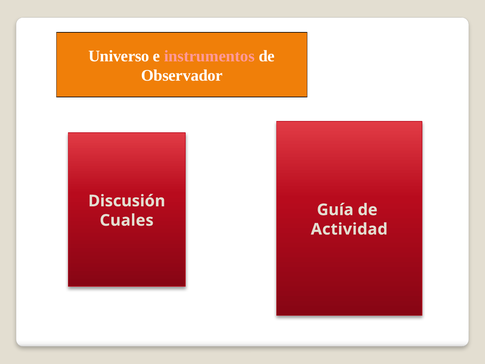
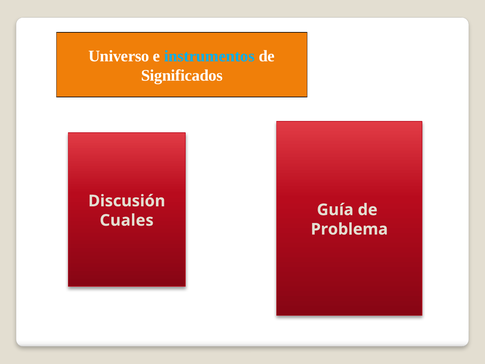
instrumentos colour: pink -> light blue (209, 56)
Observador: Observador -> Significados (182, 75)
Actividad: Actividad -> Problema (349, 229)
